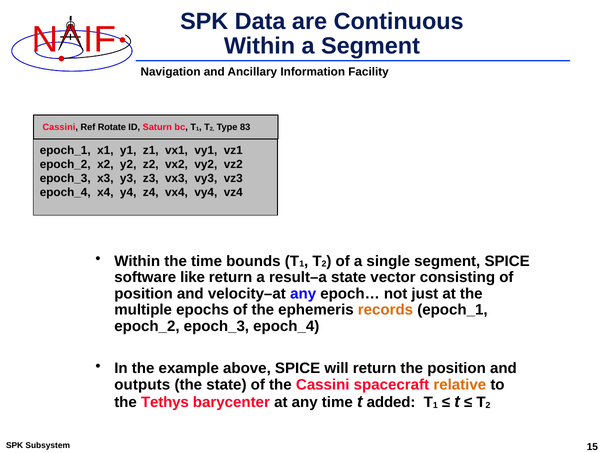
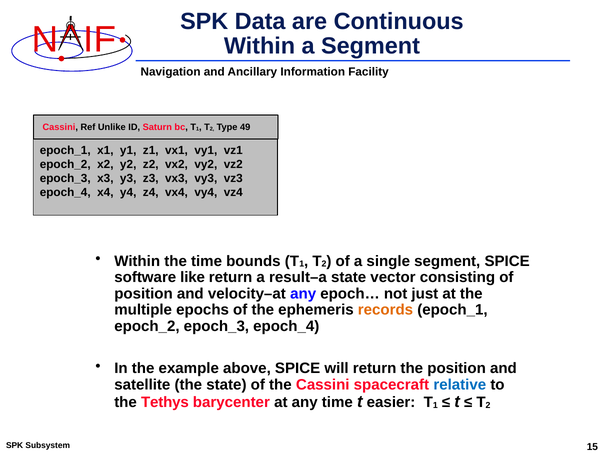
Rotate: Rotate -> Unlike (112, 127)
83: 83 -> 49 (245, 127)
outputs: outputs -> satellite (142, 385)
relative colour: orange -> blue (460, 385)
added: added -> easier (391, 402)
